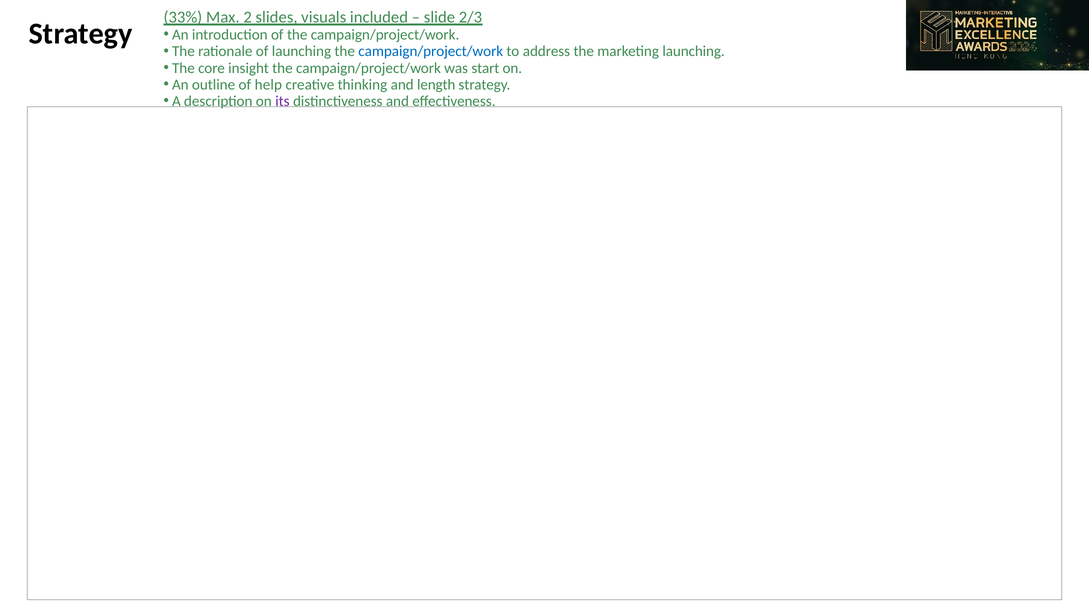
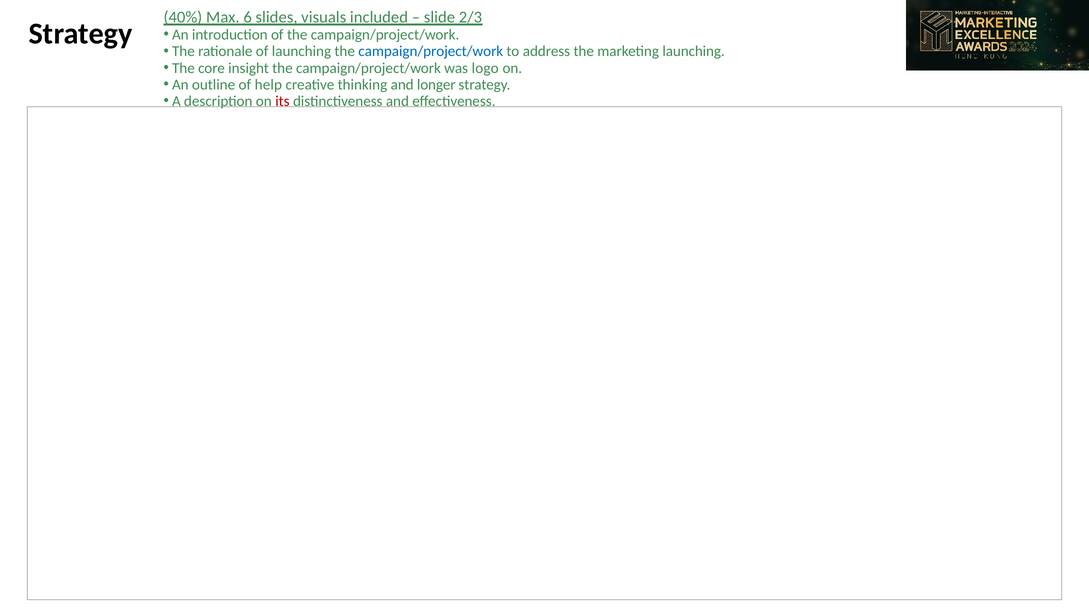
33%: 33% -> 40% (183, 17)
2: 2 -> 6 (248, 17)
start: start -> logo (485, 68)
length: length -> longer (436, 85)
its colour: purple -> red (282, 101)
